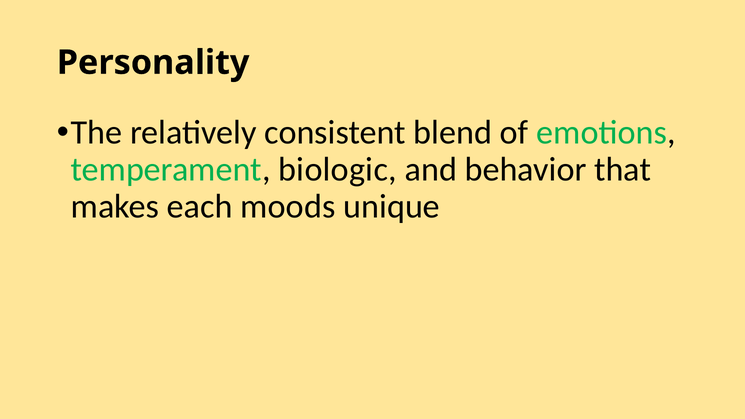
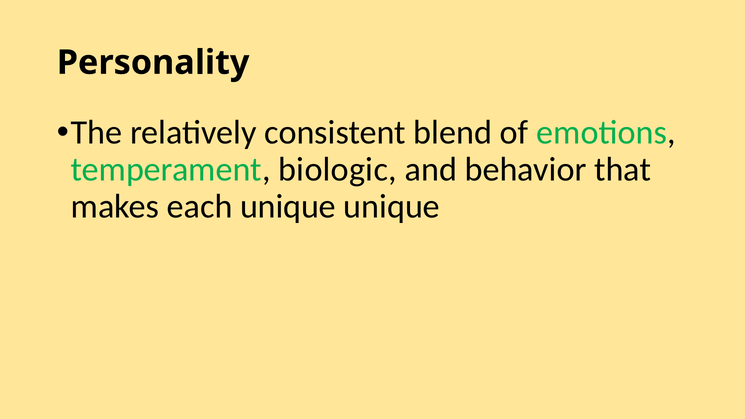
each moods: moods -> unique (288, 206)
